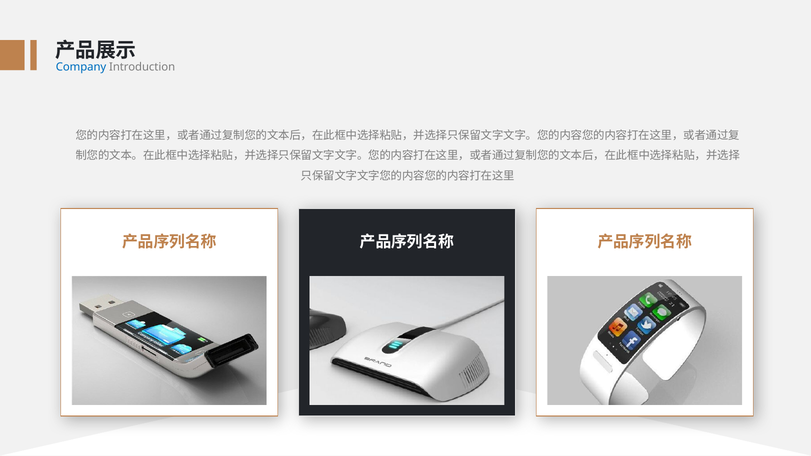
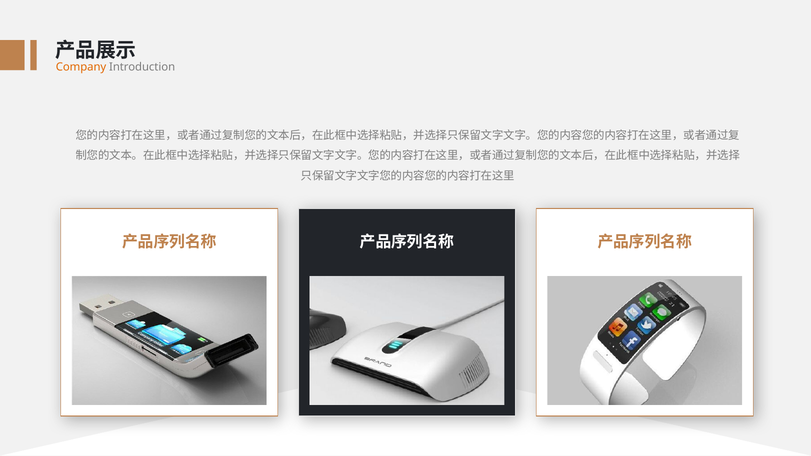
Company colour: blue -> orange (81, 67)
